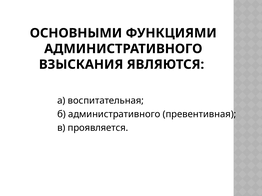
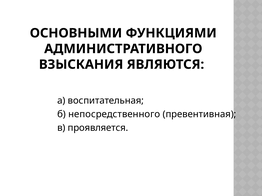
б административного: административного -> непосредственного (114, 114)
